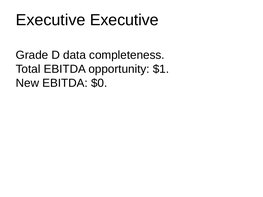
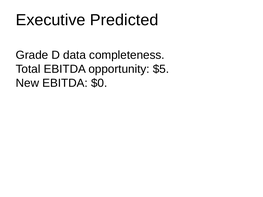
Executive Executive: Executive -> Predicted (124, 20)
$1: $1 -> $5 (161, 69)
